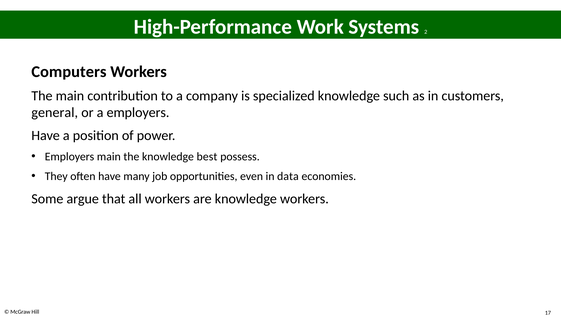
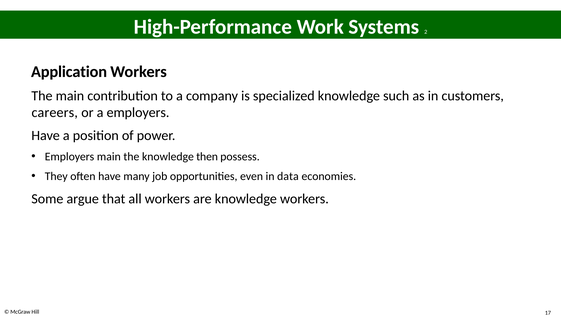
Computers: Computers -> Application (69, 72)
general: general -> careers (55, 113)
best: best -> then (207, 156)
